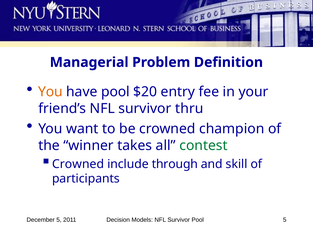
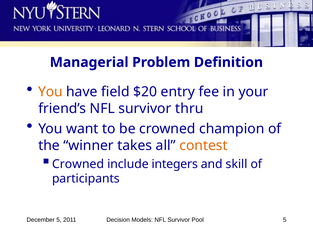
have pool: pool -> field (115, 92)
contest colour: green -> orange (203, 145)
through: through -> integers (175, 164)
